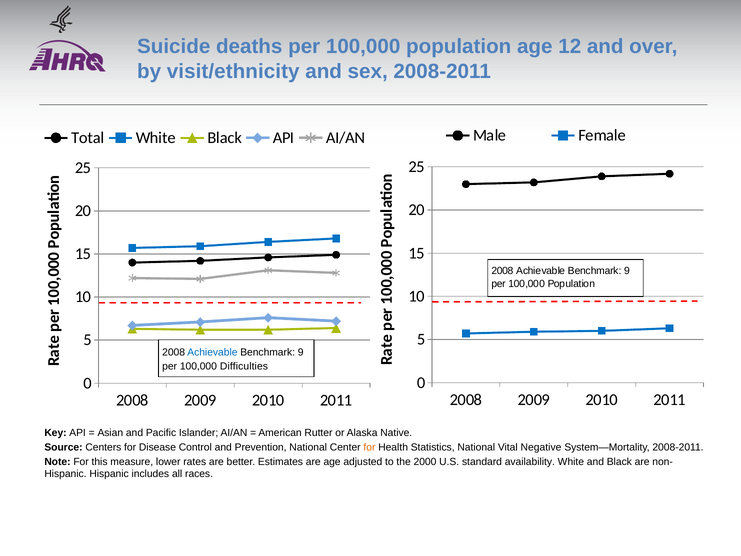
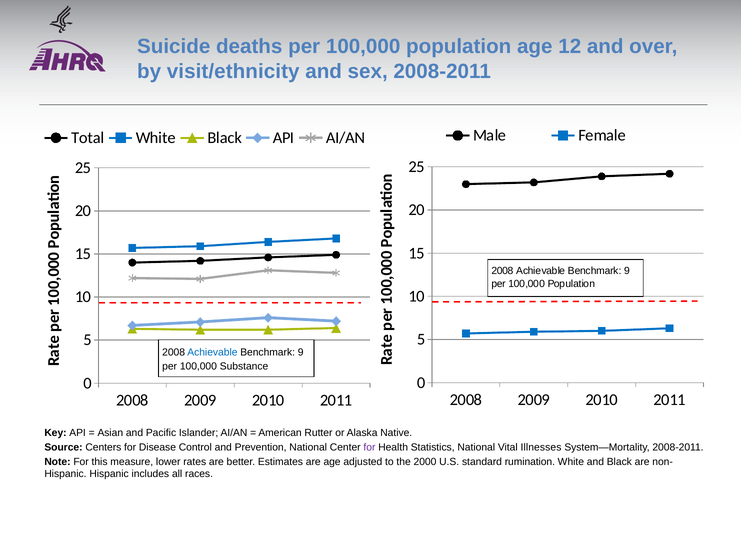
Difficulties: Difficulties -> Substance (244, 366)
for colour: orange -> purple (369, 447)
Negative: Negative -> Illnesses (541, 447)
availability: availability -> rumination (530, 462)
